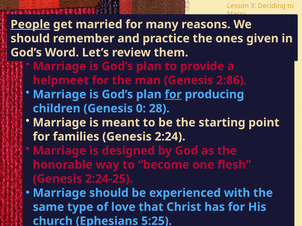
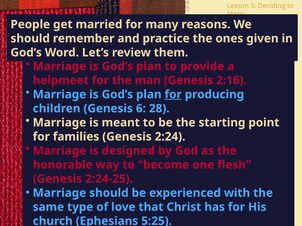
People underline: present -> none (30, 24)
2:86: 2:86 -> 2:16 (232, 81)
0: 0 -> 6 (141, 109)
